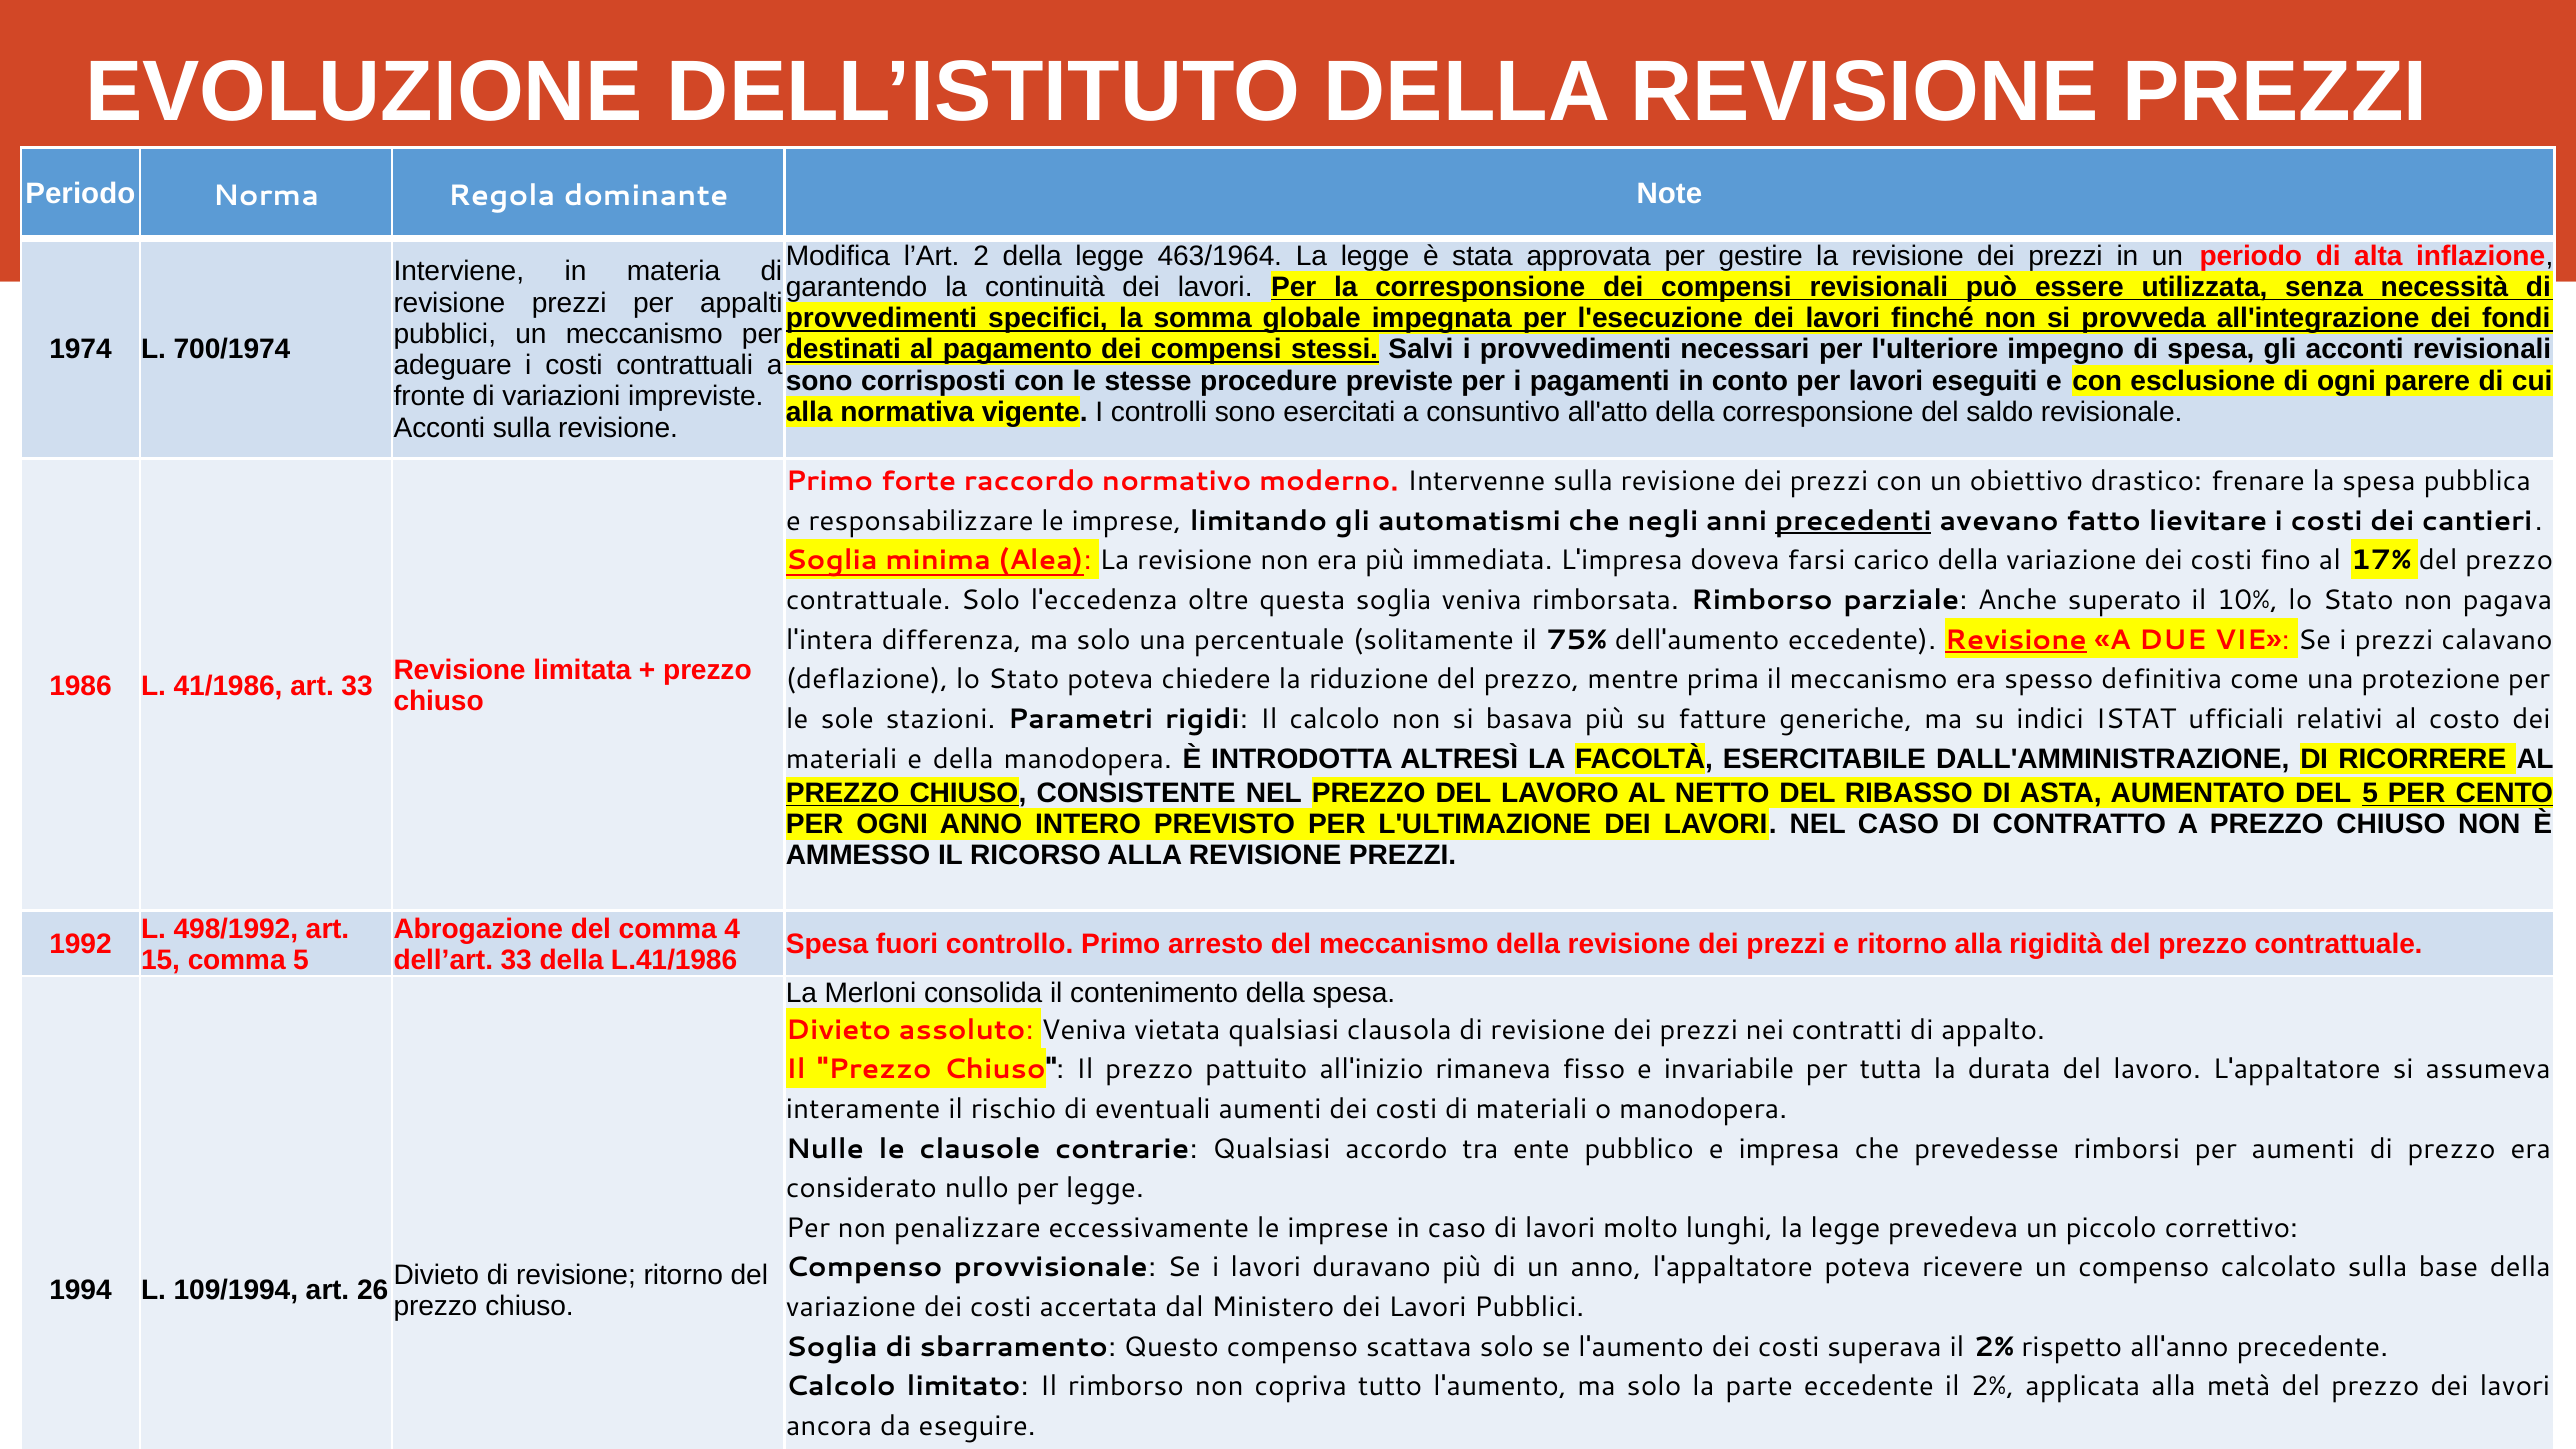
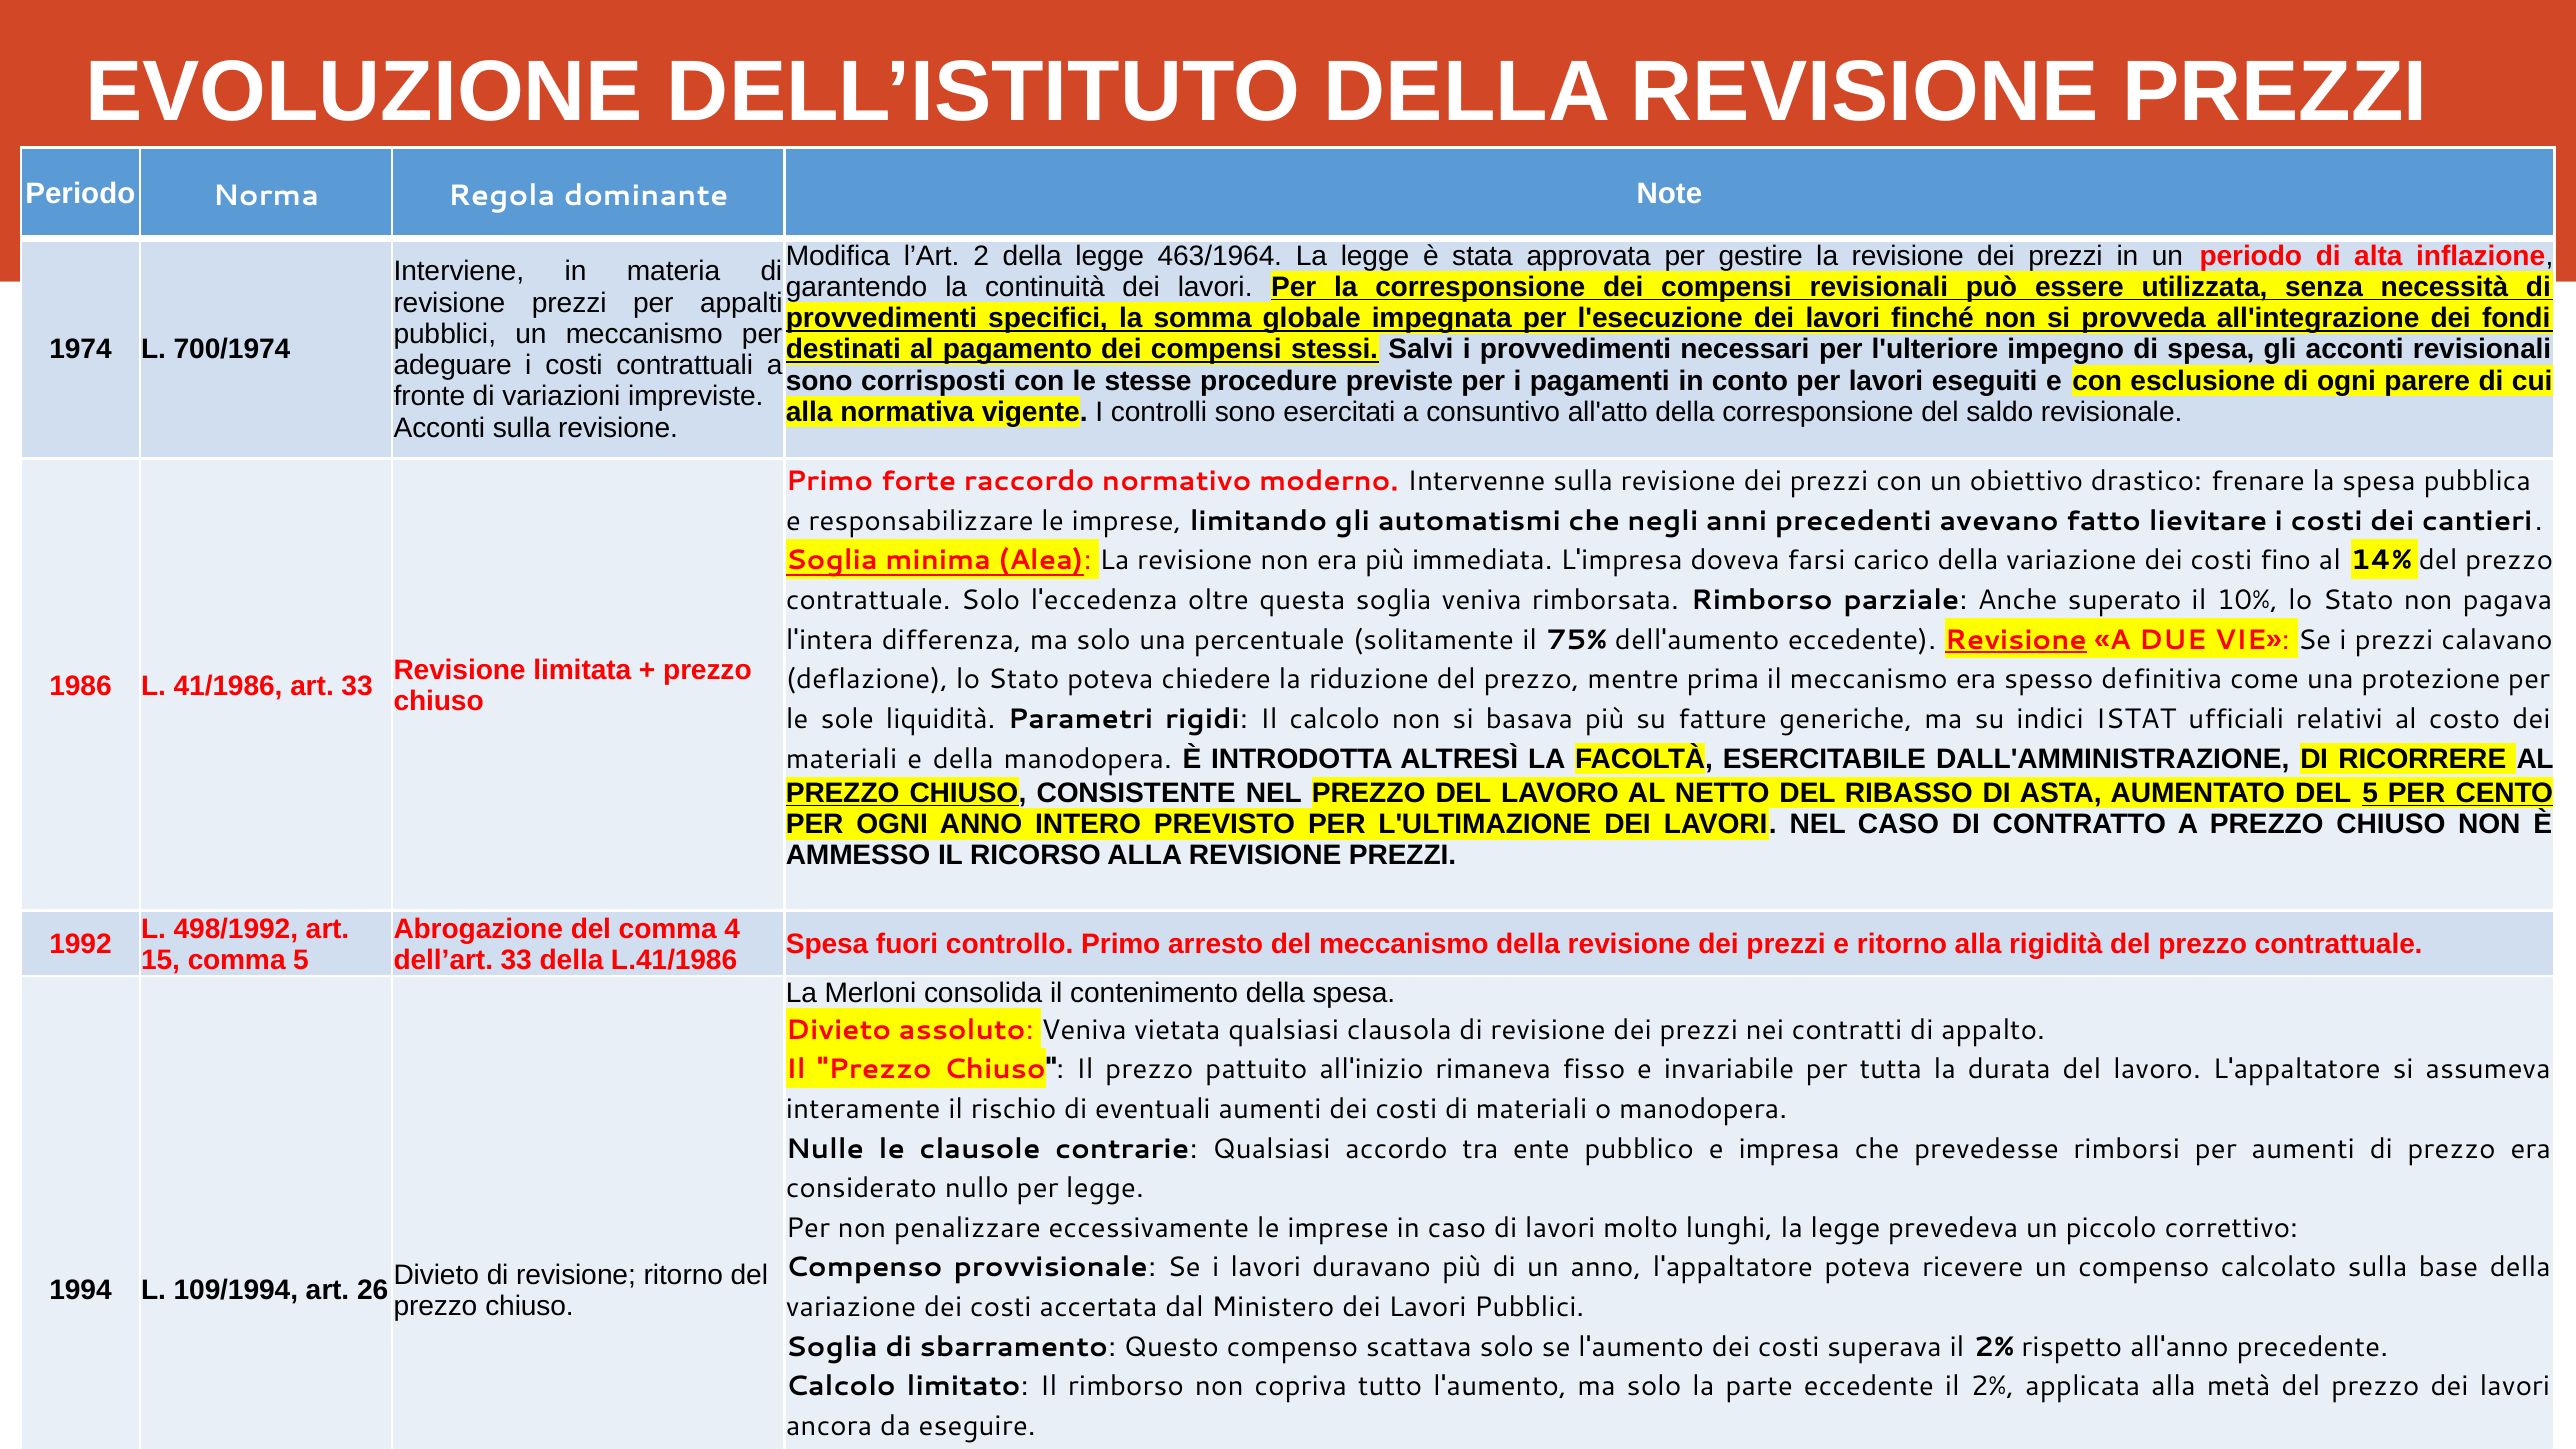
precedenti underline: present -> none (1853, 521)
17%: 17% -> 14% (2381, 561)
stazioni: stazioni -> liquidità (941, 719)
